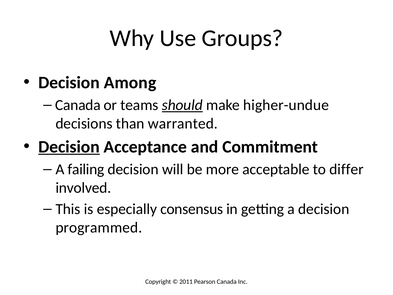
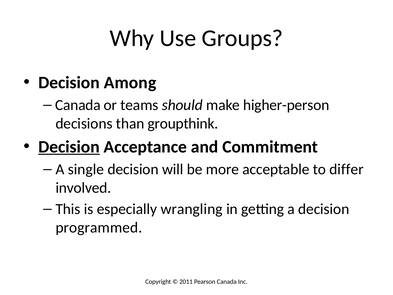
should underline: present -> none (182, 105)
higher-undue: higher-undue -> higher-person (286, 105)
warranted: warranted -> groupthink (183, 123)
failing: failing -> single (86, 169)
consensus: consensus -> wrangling (192, 209)
